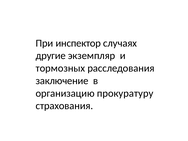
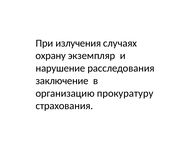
инспектор: инспектор -> излучения (78, 43)
другие: другие -> охрану (51, 56)
тормозных: тормозных -> нарушение (60, 68)
